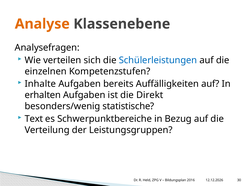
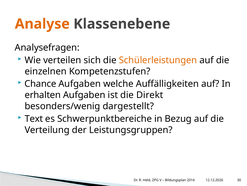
Schülerleistungen colour: blue -> orange (158, 60)
Inhalte: Inhalte -> Chance (40, 84)
bereits: bereits -> welche (118, 84)
statistische: statistische -> dargestellt (128, 106)
